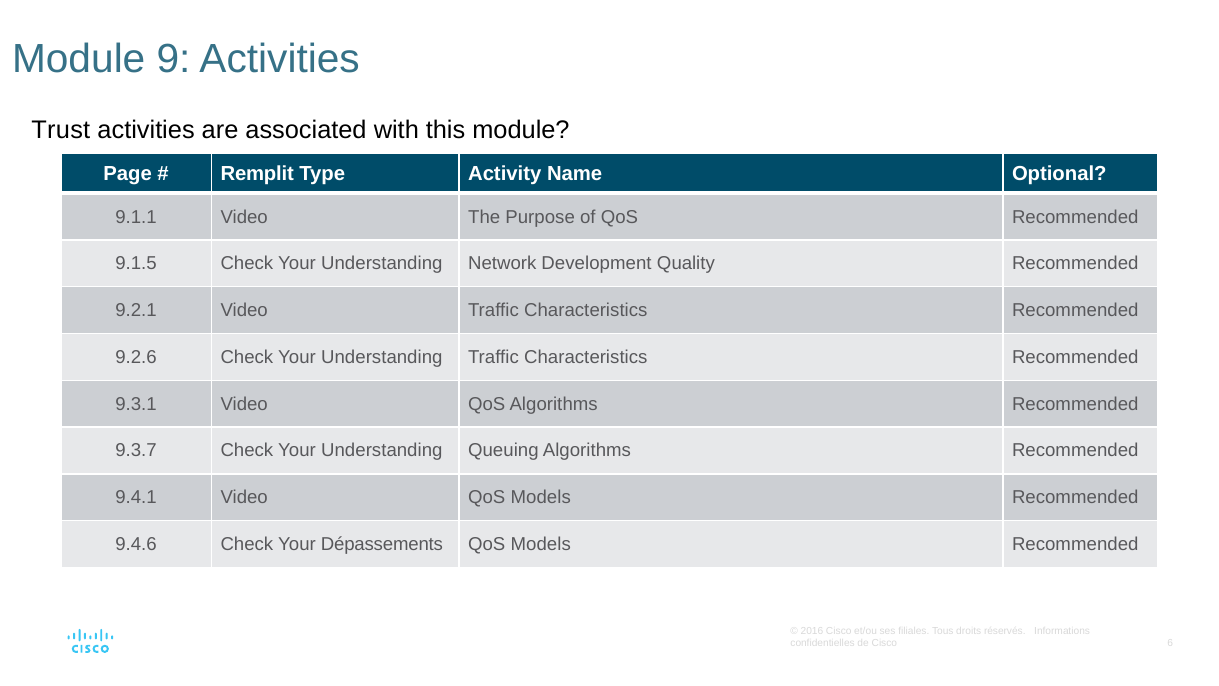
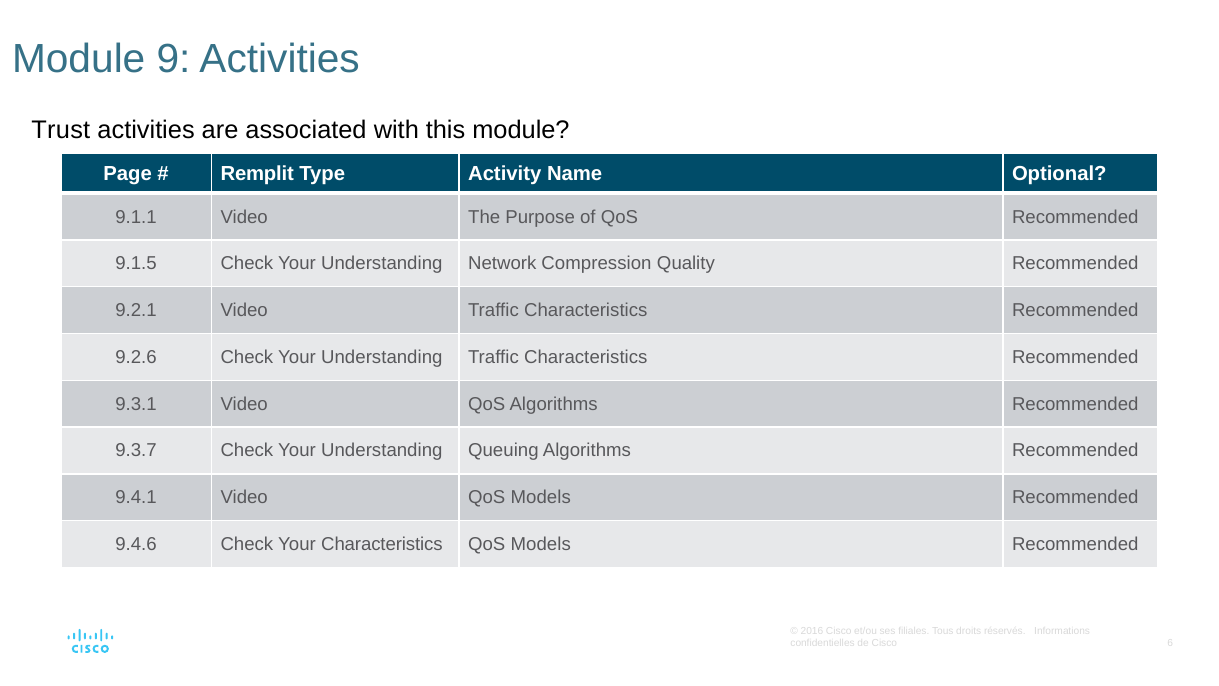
Development: Development -> Compression (597, 264)
Your Dépassements: Dépassements -> Characteristics (382, 544)
